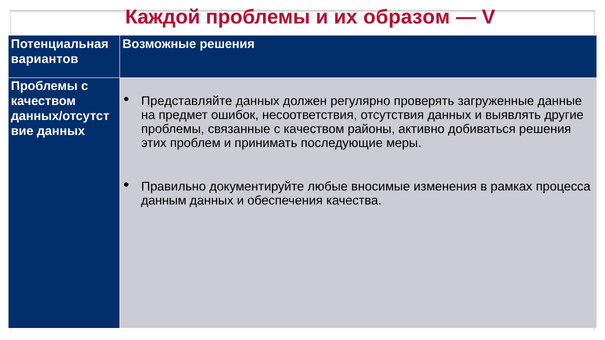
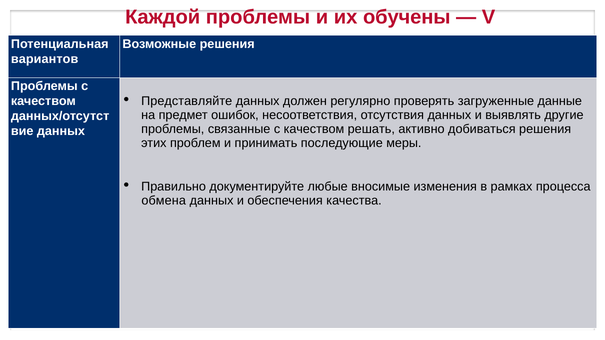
образом: образом -> обучены (407, 17)
районы: районы -> решать (371, 129)
данным: данным -> обмена (164, 201)
